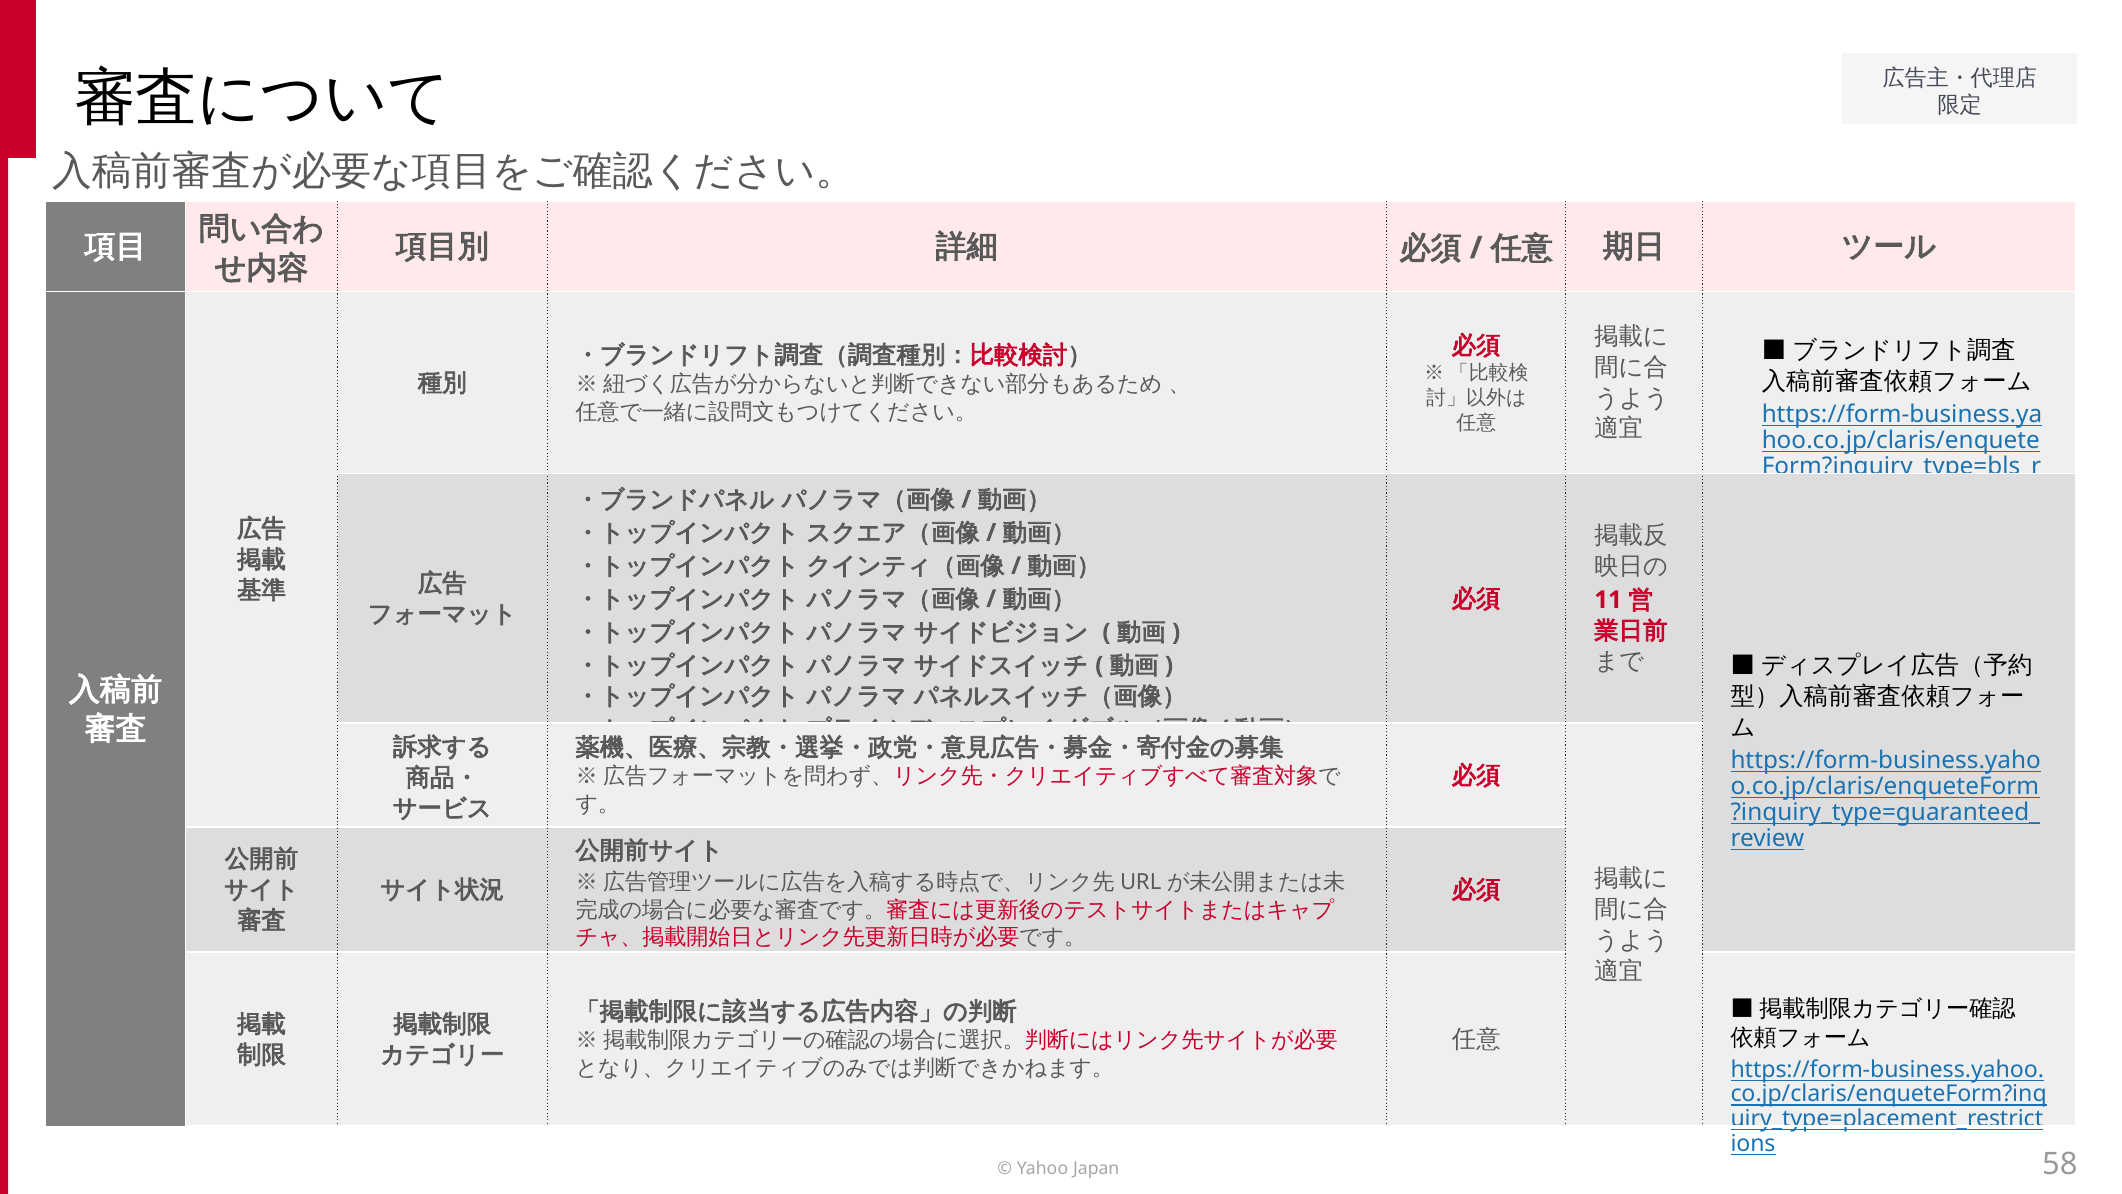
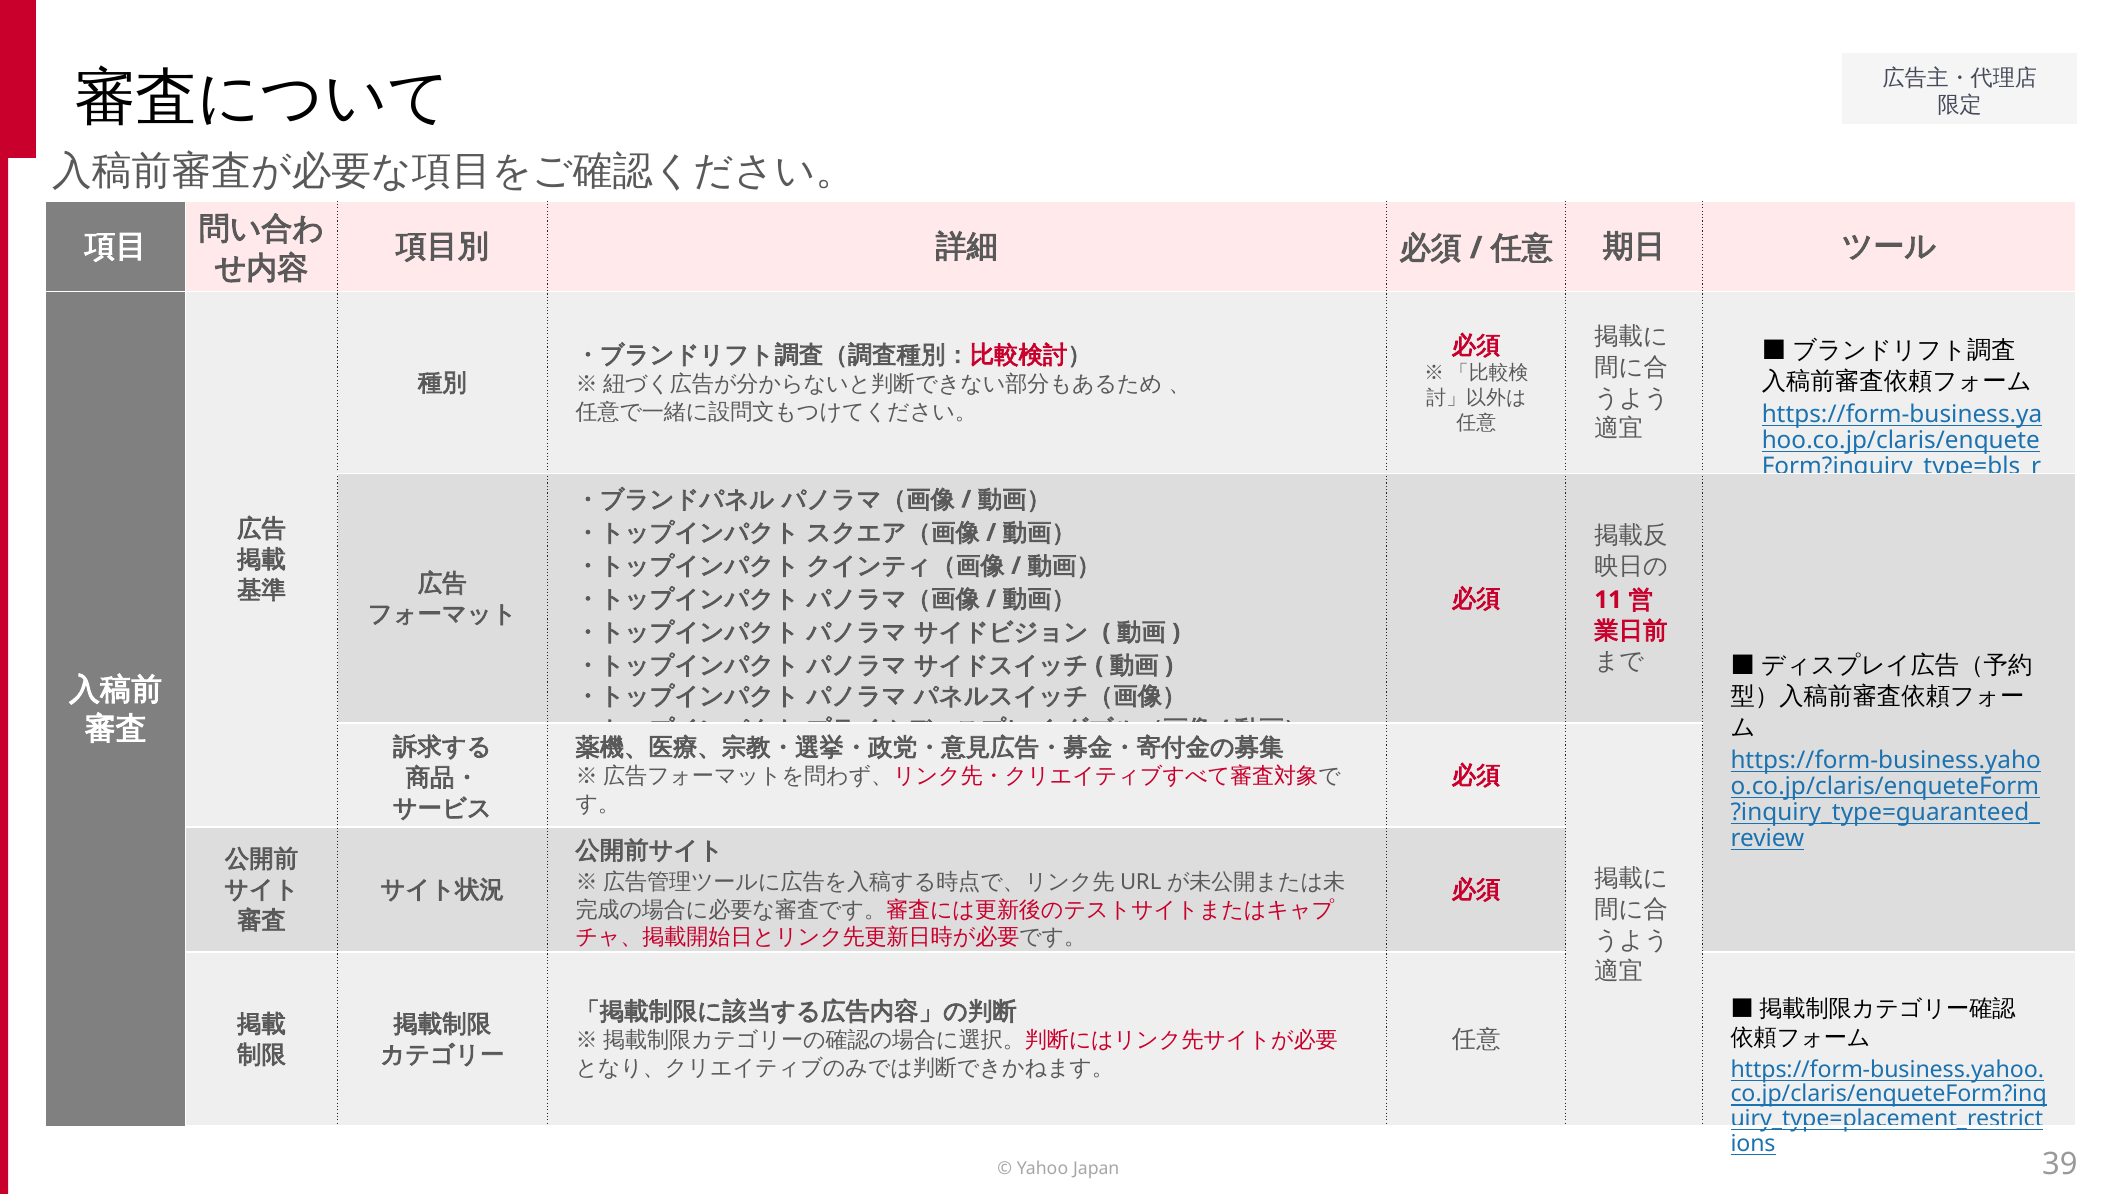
58: 58 -> 39 (2060, 1164)
